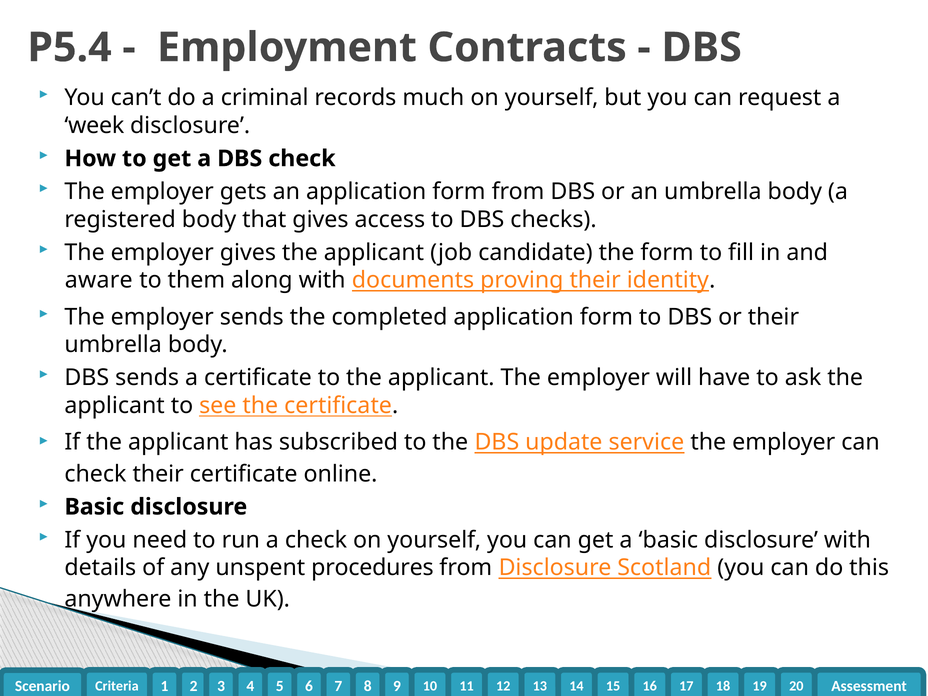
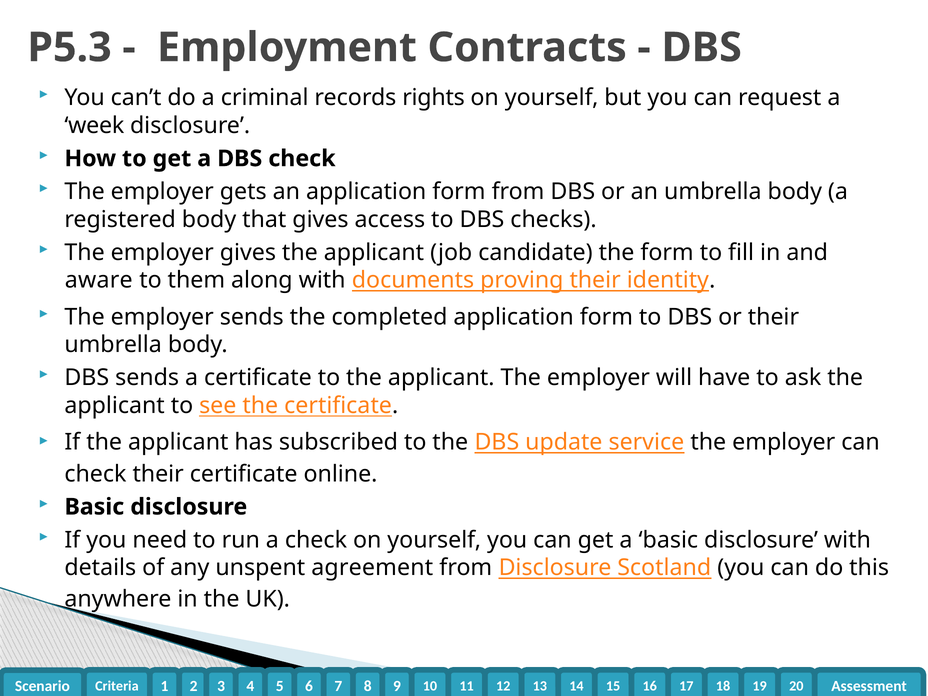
P5.4: P5.4 -> P5.3 (70, 48)
much: much -> rights (434, 98)
procedures: procedures -> agreement (372, 568)
